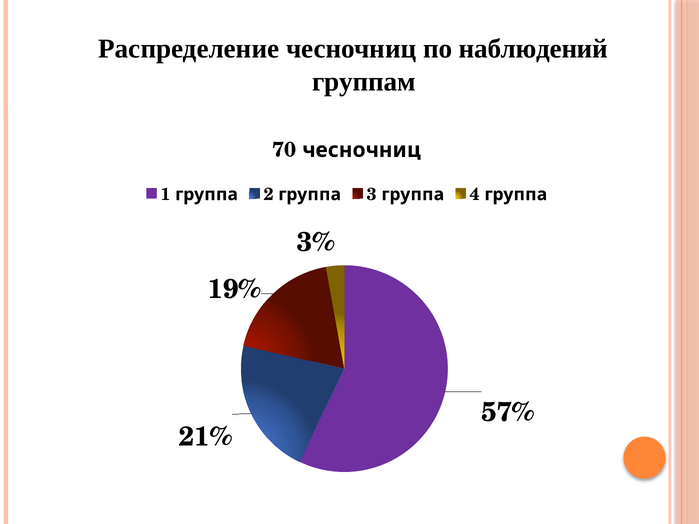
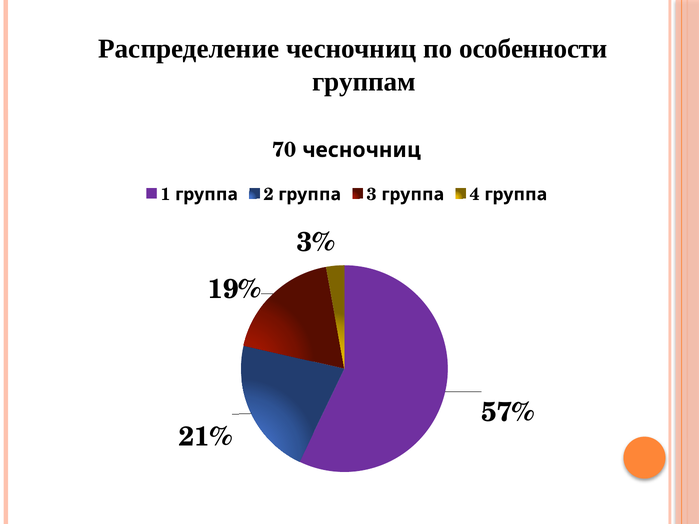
наблюдений: наблюдений -> особенности (533, 49)
